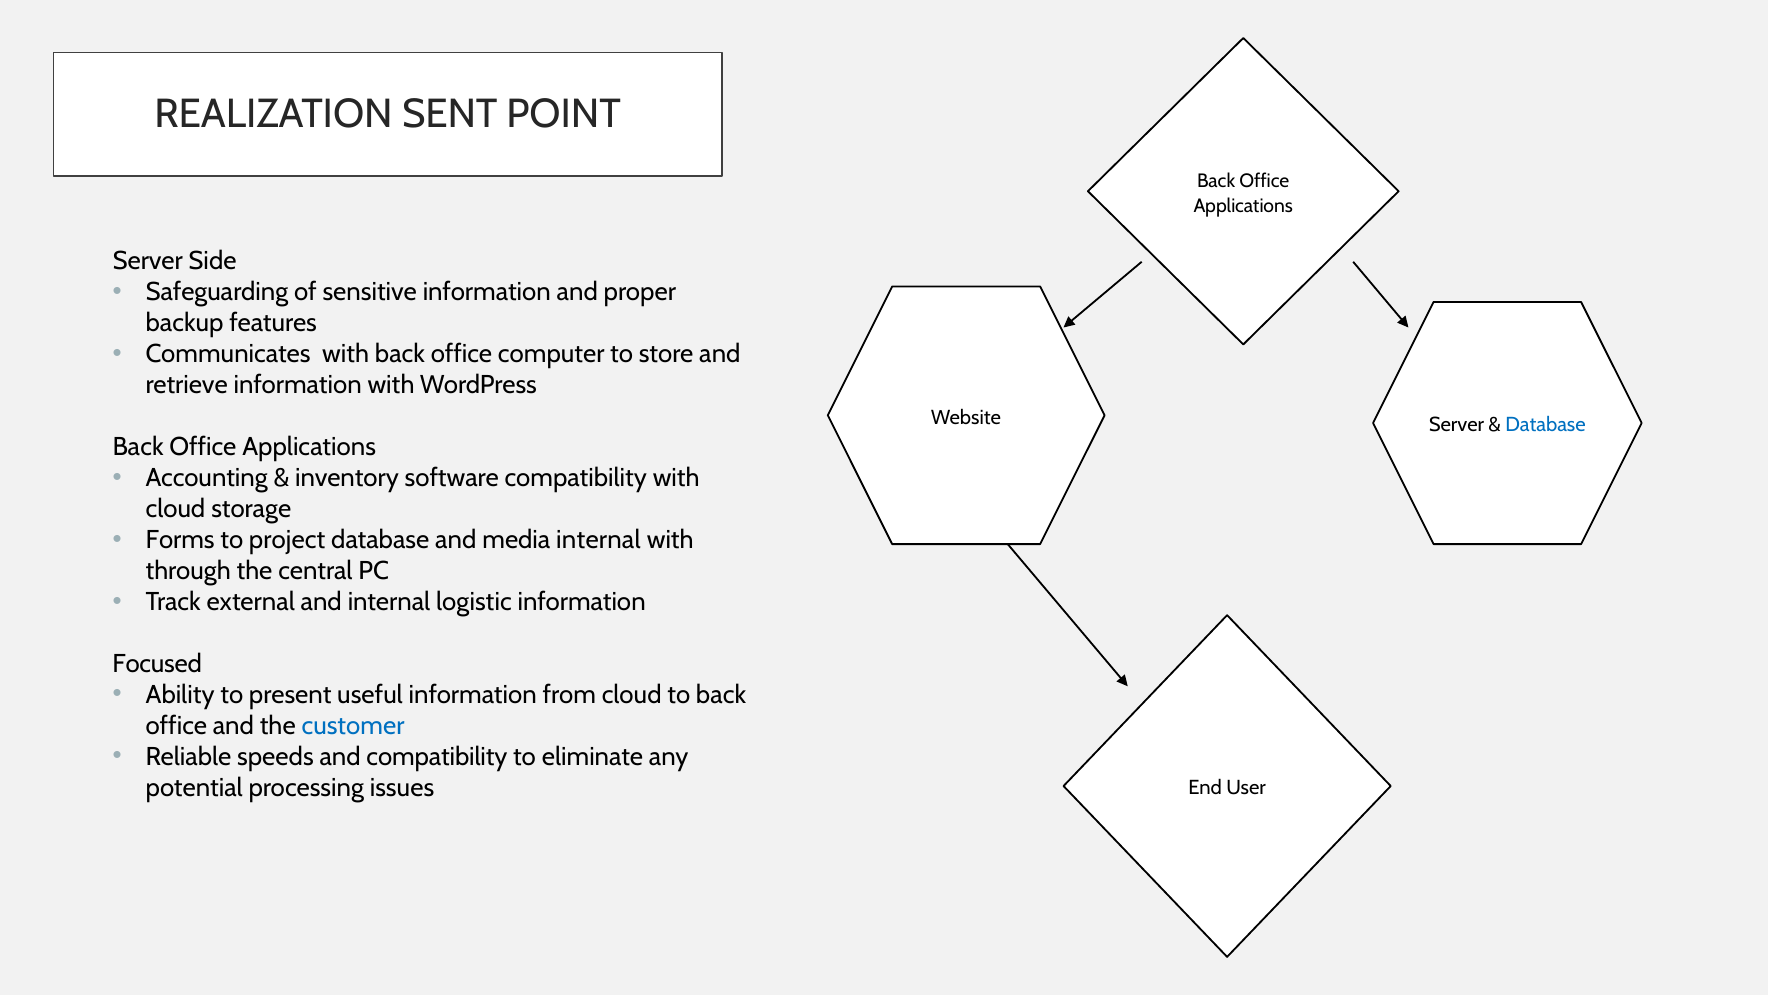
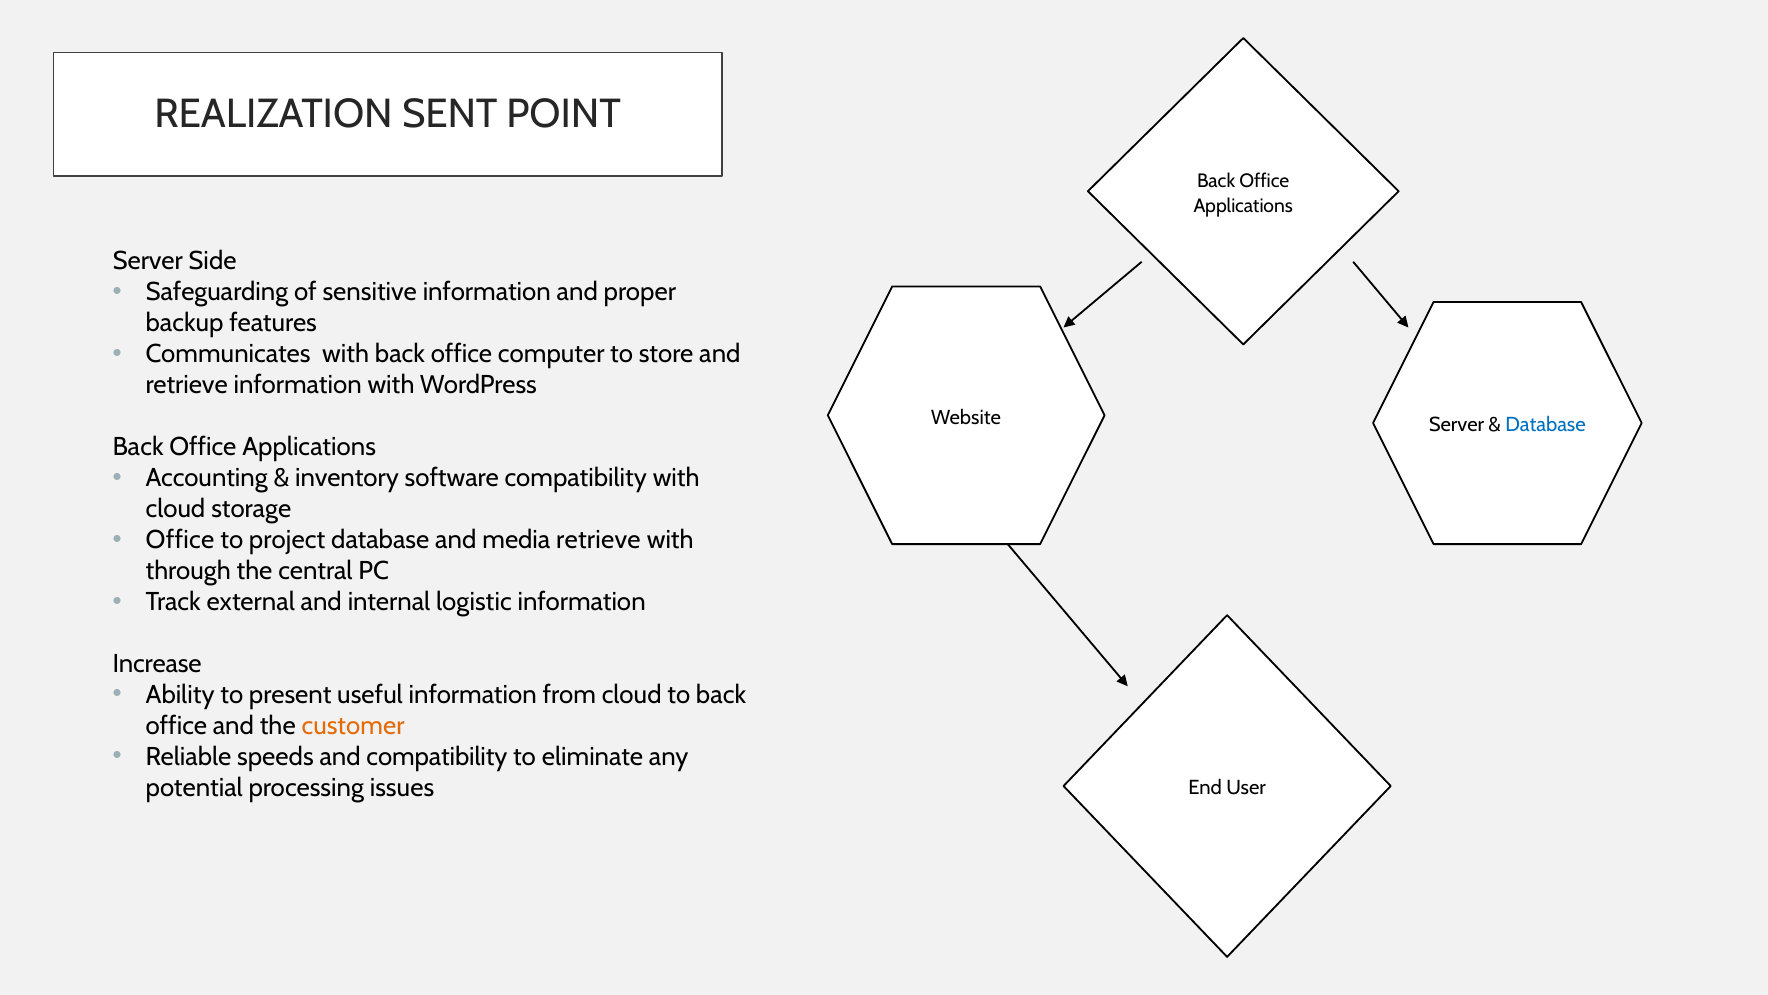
Forms: Forms -> Office (180, 540)
media internal: internal -> retrieve (598, 540)
Focused: Focused -> Increase (157, 663)
customer colour: blue -> orange (353, 725)
